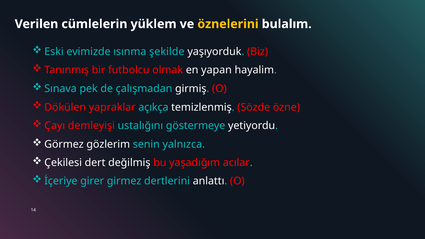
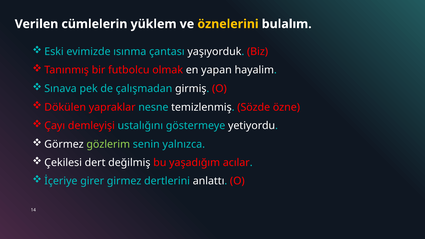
şekilde: şekilde -> çantası (167, 52)
açıkça: açıkça -> nesne (153, 107)
gözlerim colour: white -> light green (108, 144)
